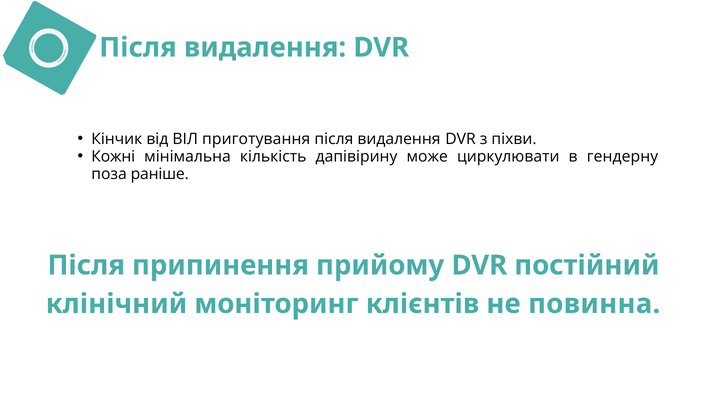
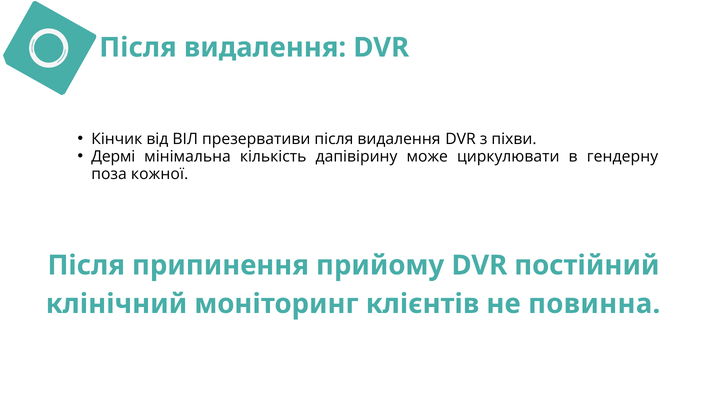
приготування: приготування -> презервативи (256, 139)
Кожні: Кожні -> Дермі (113, 156)
раніше: раніше -> кожної (160, 174)
